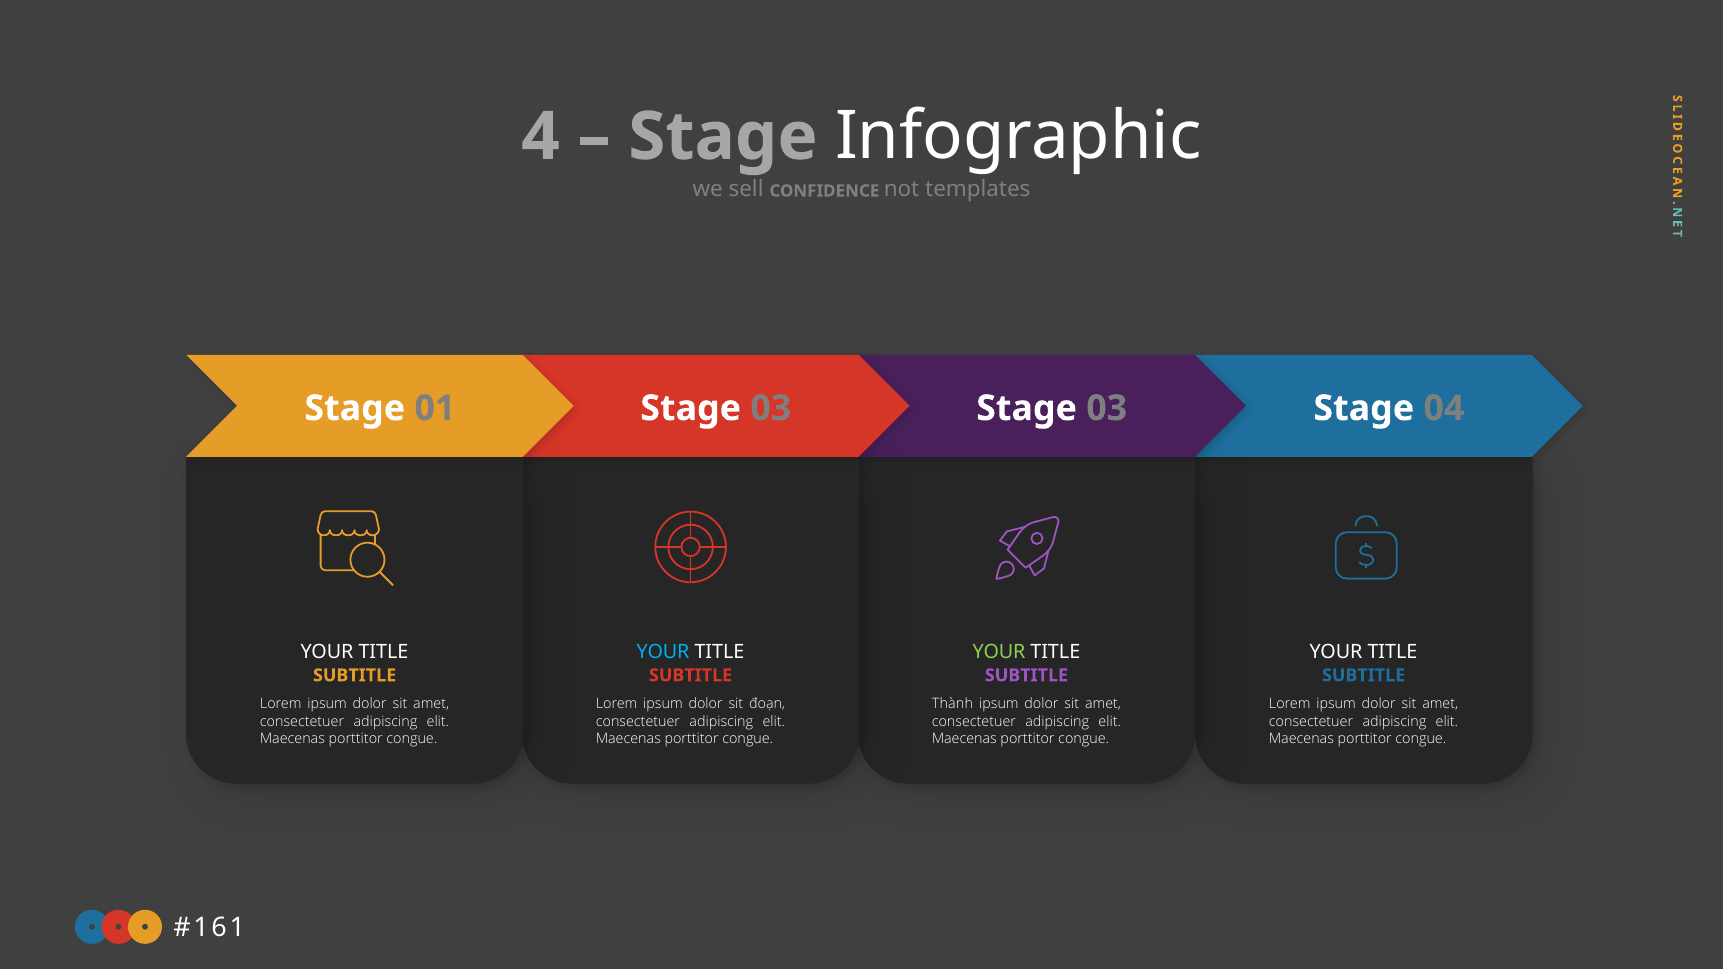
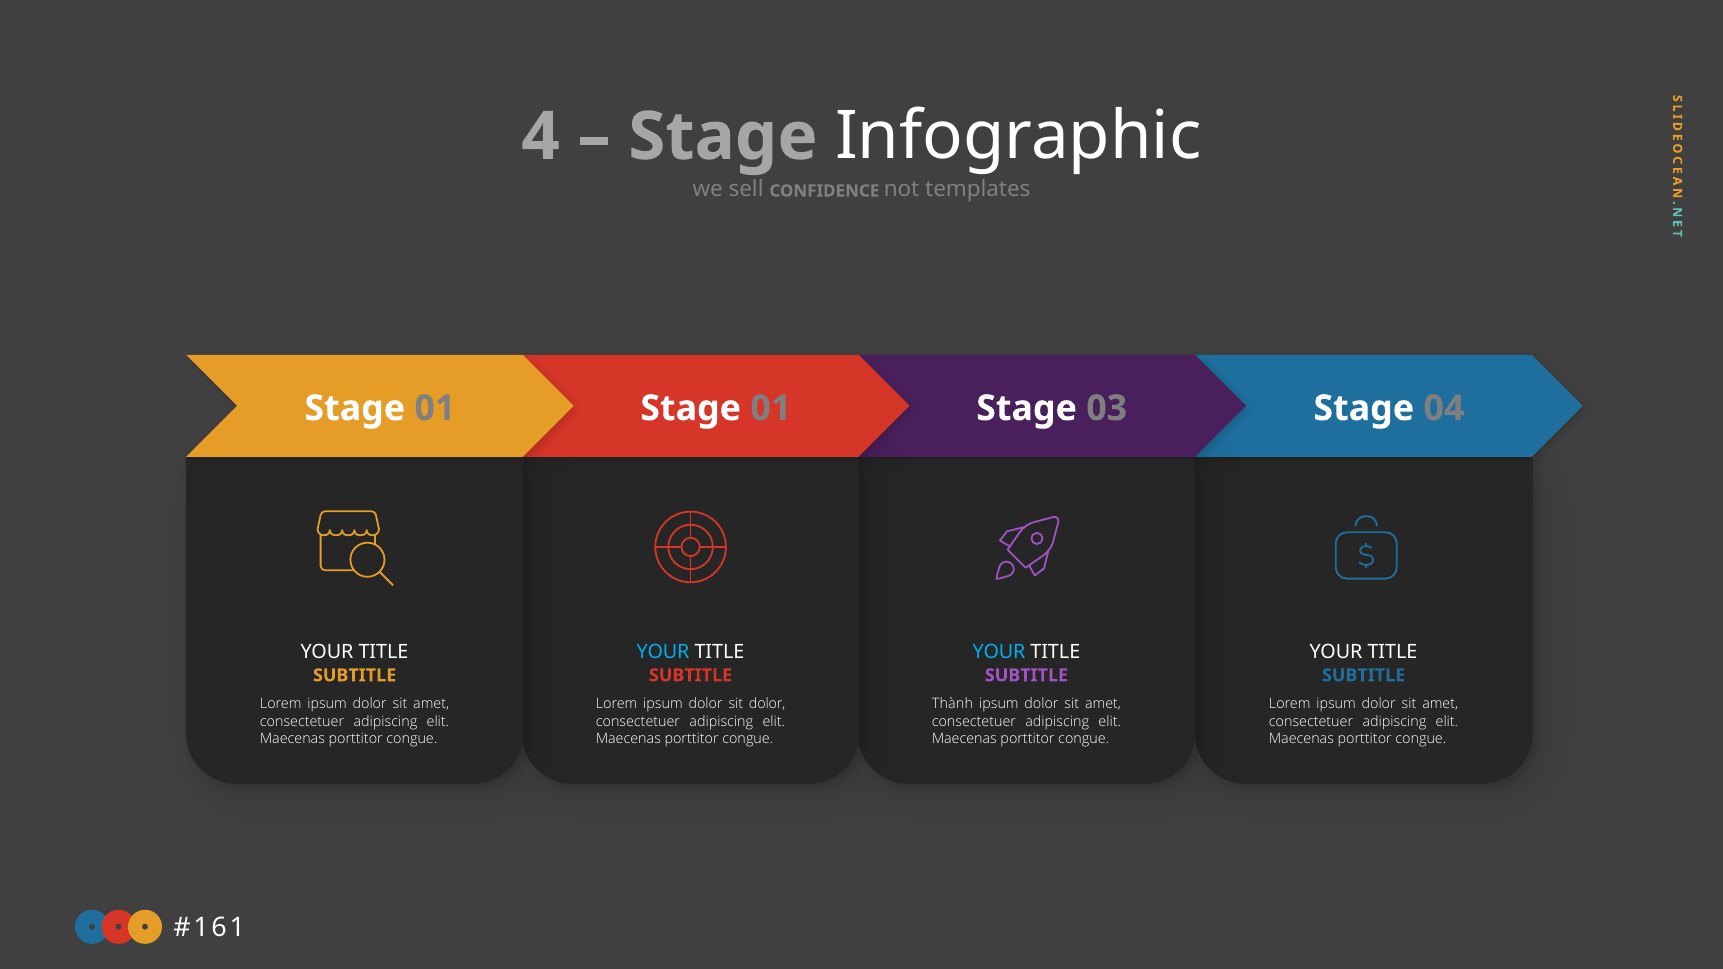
03: 03 -> 01 (771, 408)
YOUR colour: light green -> light blue (999, 652)
sit đoạn: đoạn -> dolor (767, 704)
